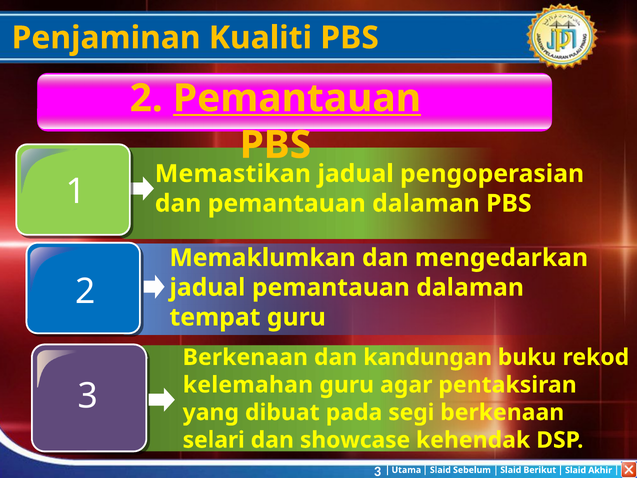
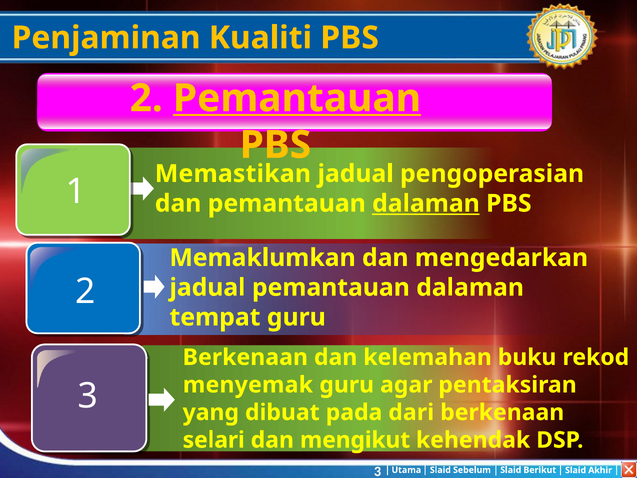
dalaman underline: none -> present (426, 203)
kandungan: kandungan -> kelemahan (428, 357)
kelemahan: kelemahan -> menyemak (248, 385)
segi: segi -> dari (411, 412)
showcase: showcase -> mengikut (355, 440)
